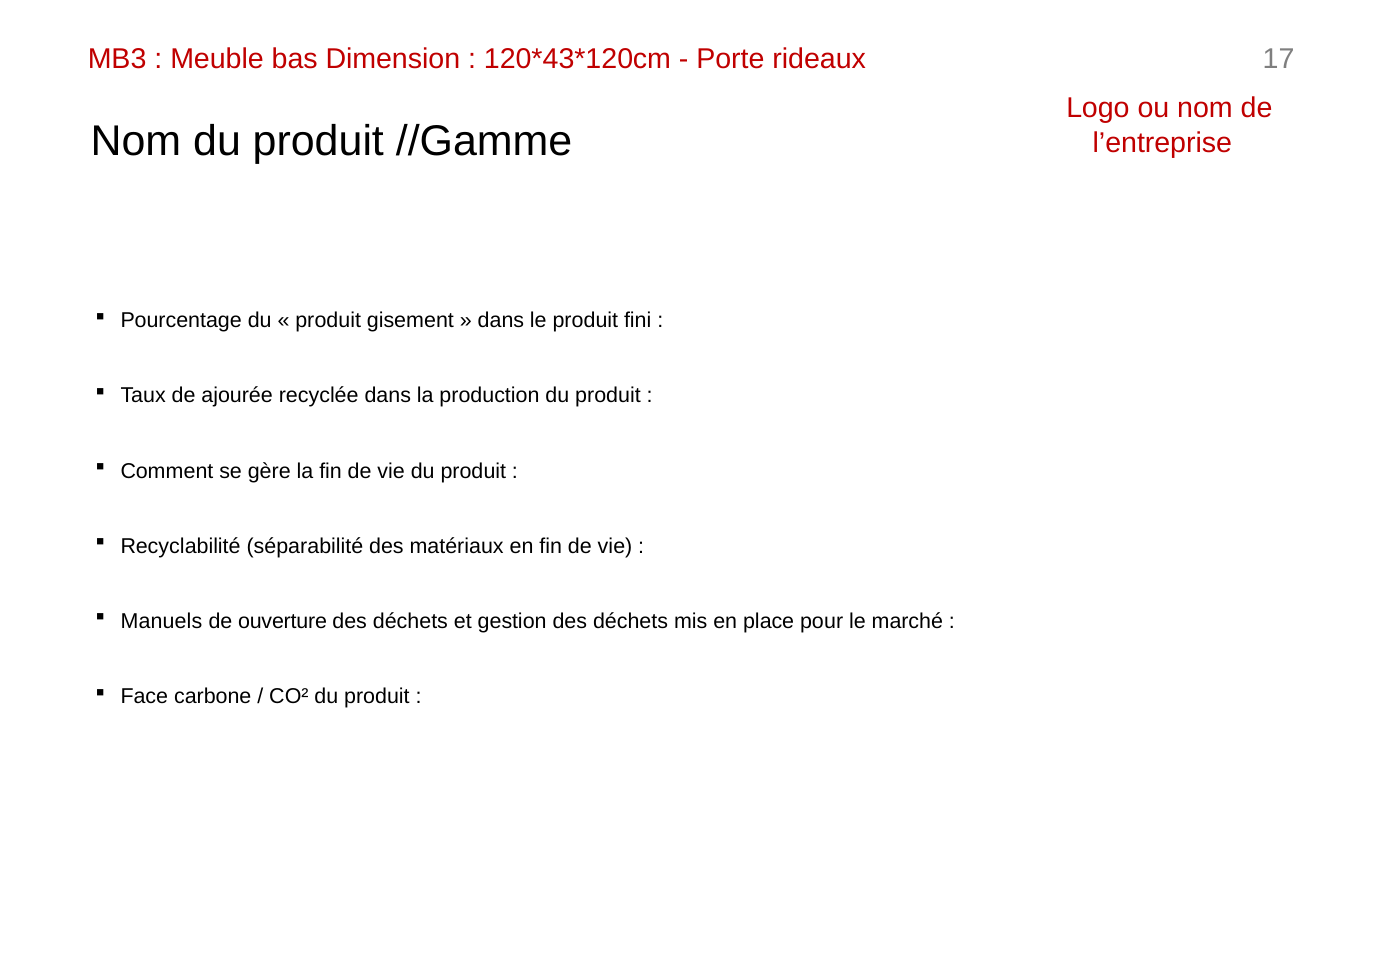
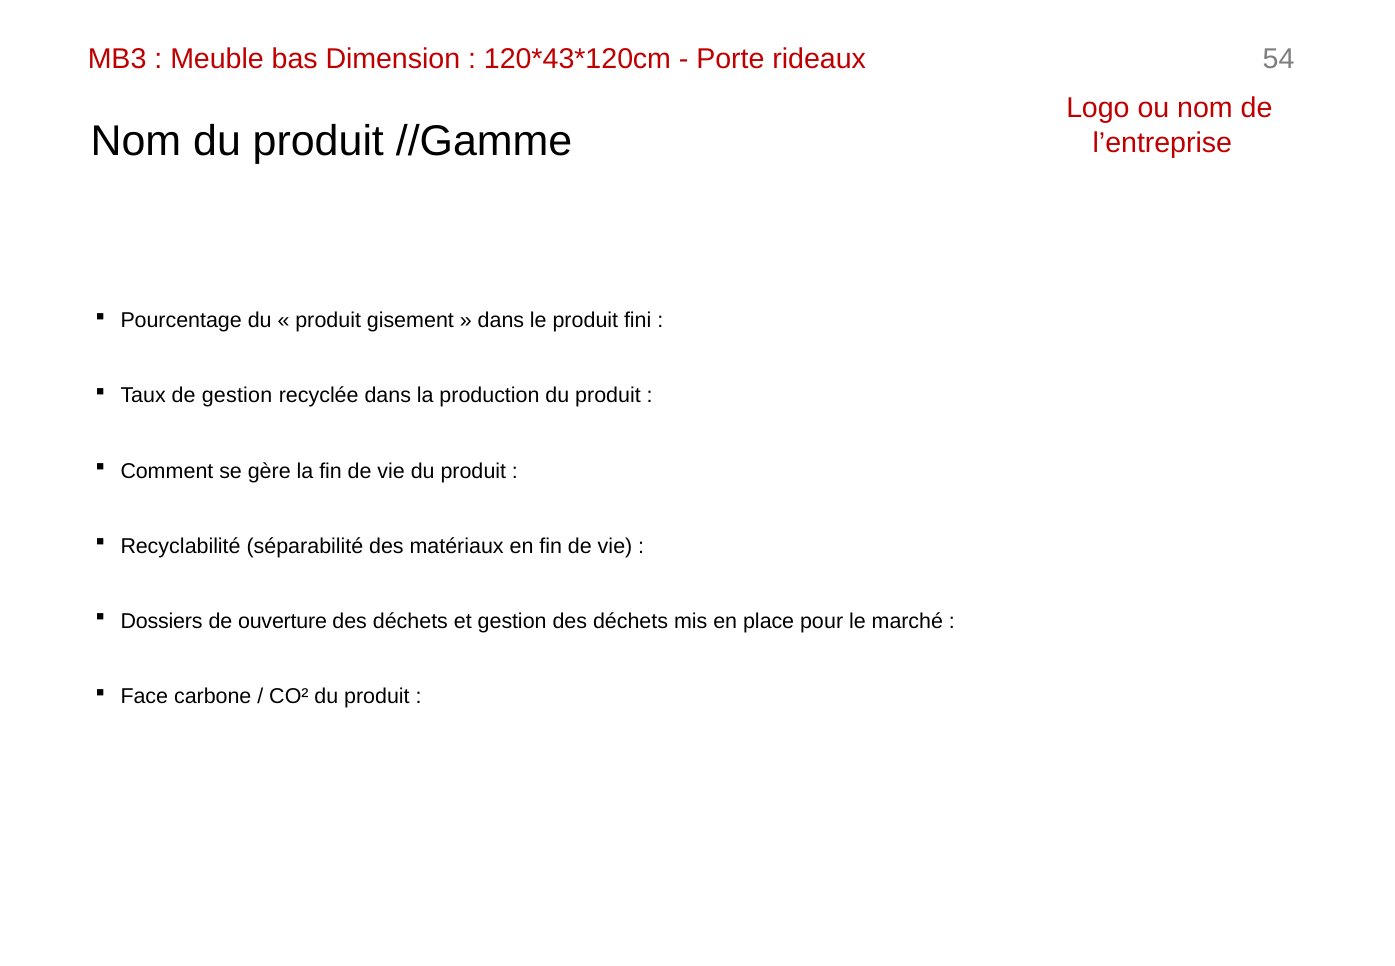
17: 17 -> 54 (1279, 59)
de ajourée: ajourée -> gestion (237, 396)
Manuels: Manuels -> Dossiers (162, 621)
